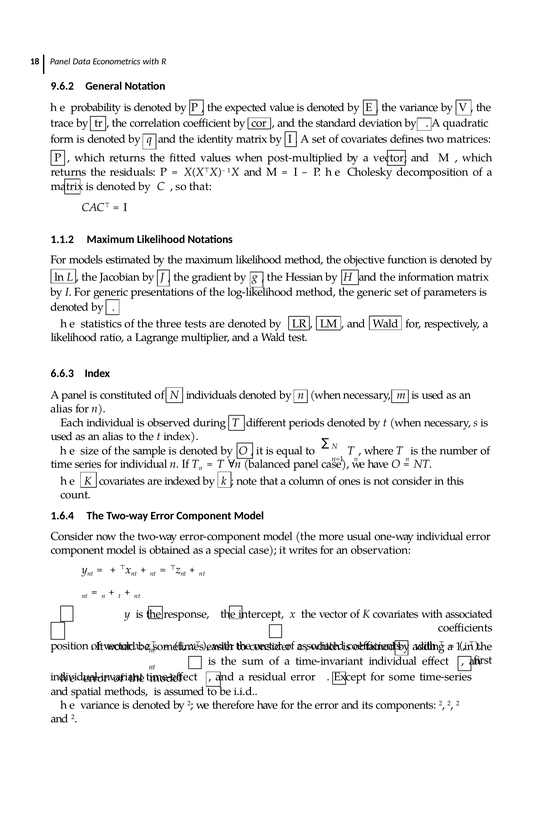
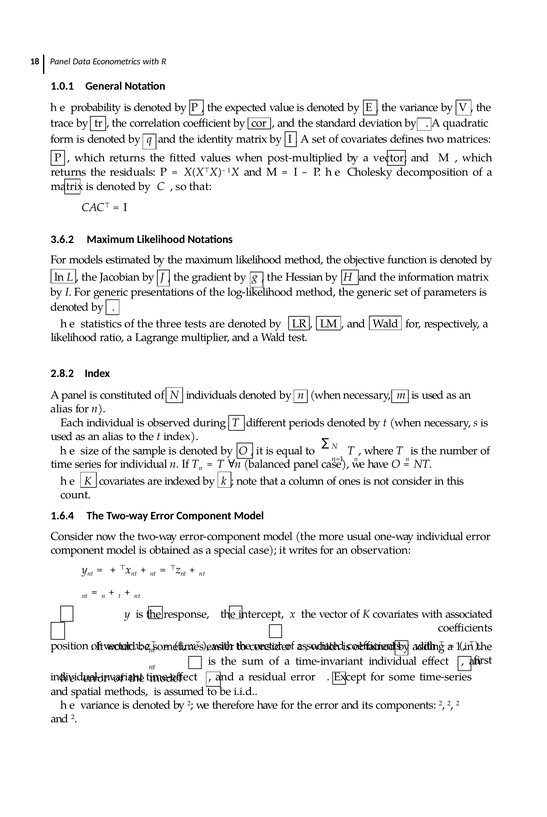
9.6.2: 9.6.2 -> 1.0.1 (62, 86)
1.1.2: 1.1.2 -> 3.6.2 (62, 239)
6.6.3: 6.6.3 -> 2.8.2 (62, 374)
